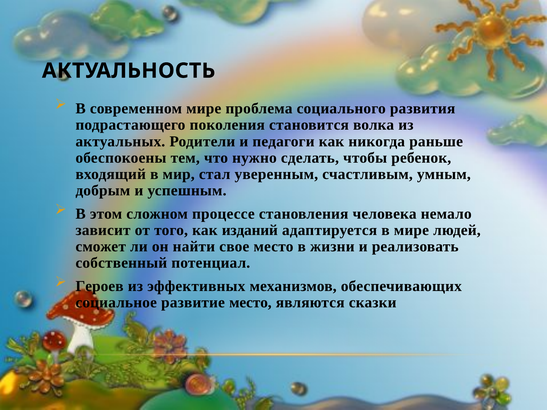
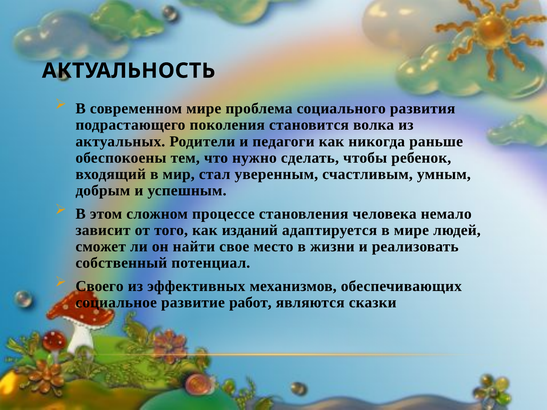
Героев: Героев -> Своего (100, 286)
развитие место: место -> работ (250, 303)
